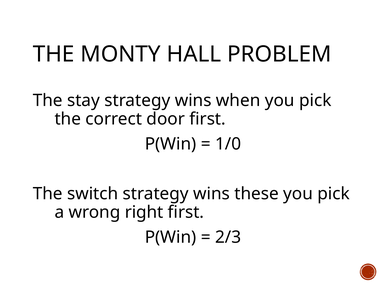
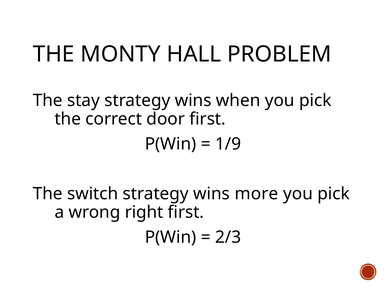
1/0: 1/0 -> 1/9 (228, 144)
these: these -> more (256, 194)
